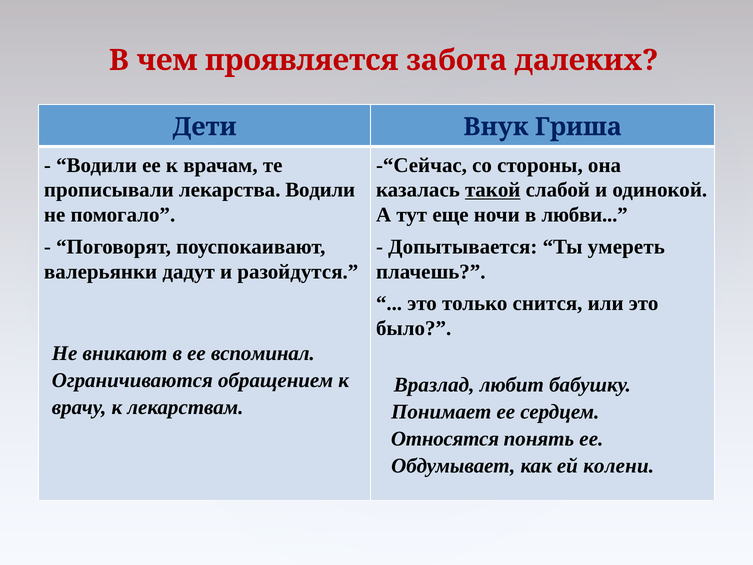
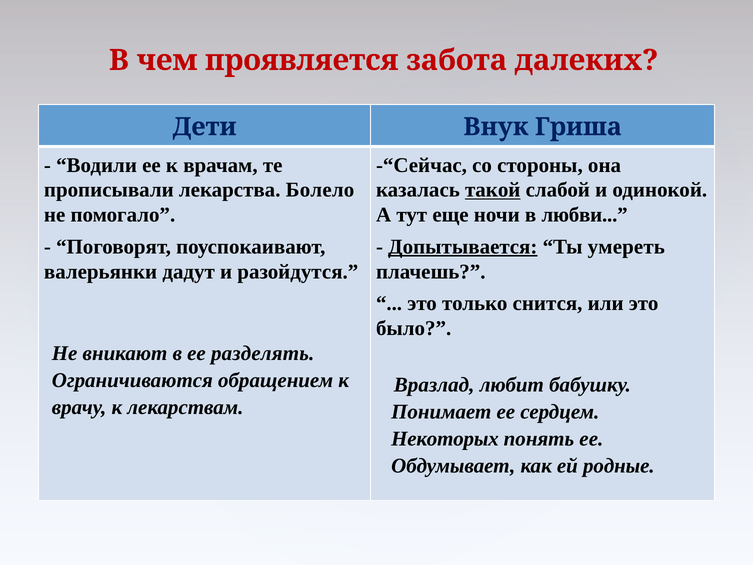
лекарства Водили: Водили -> Болело (320, 190)
Допытывается underline: none -> present (463, 247)
вспоминал: вспоминал -> разделять (263, 353)
Относятся: Относятся -> Некоторых (445, 439)
колени: колени -> родные (619, 465)
